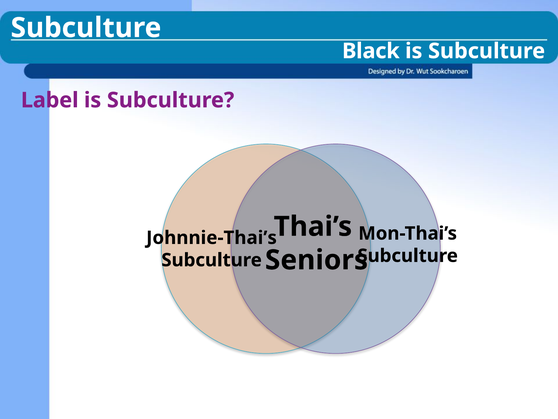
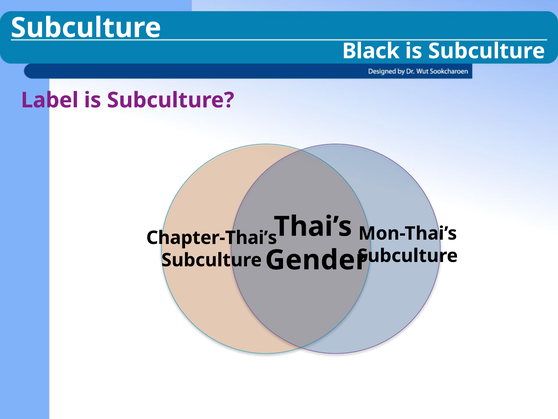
Johnnie-Thai’s: Johnnie-Thai’s -> Chapter-Thai’s (212, 238)
Seniors: Seniors -> Gender (316, 260)
